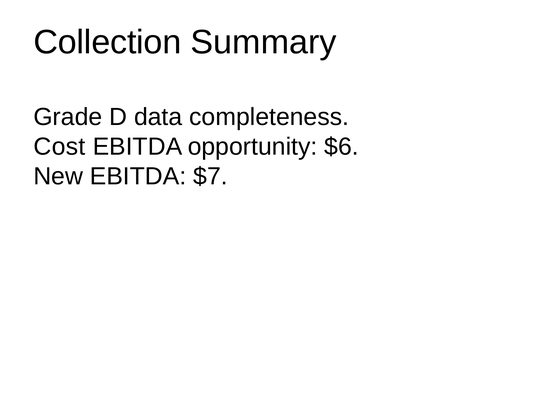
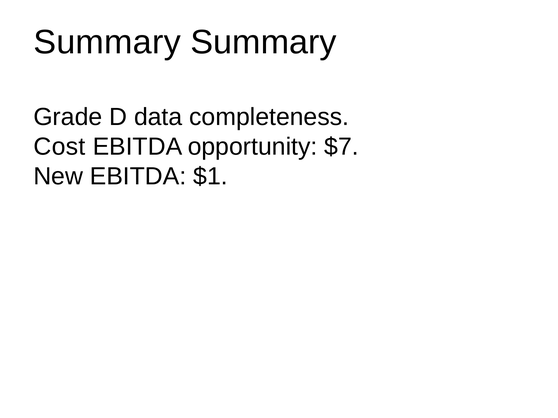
Collection: Collection -> Summary (107, 42)
$6: $6 -> $7 (341, 147)
$7: $7 -> $1 (211, 177)
